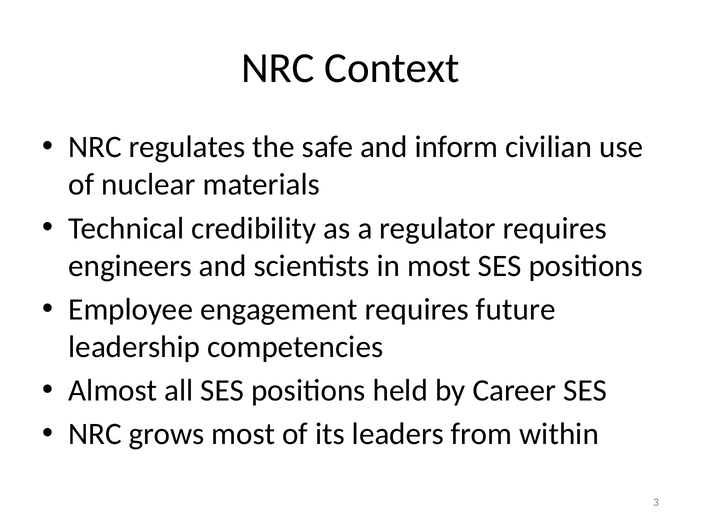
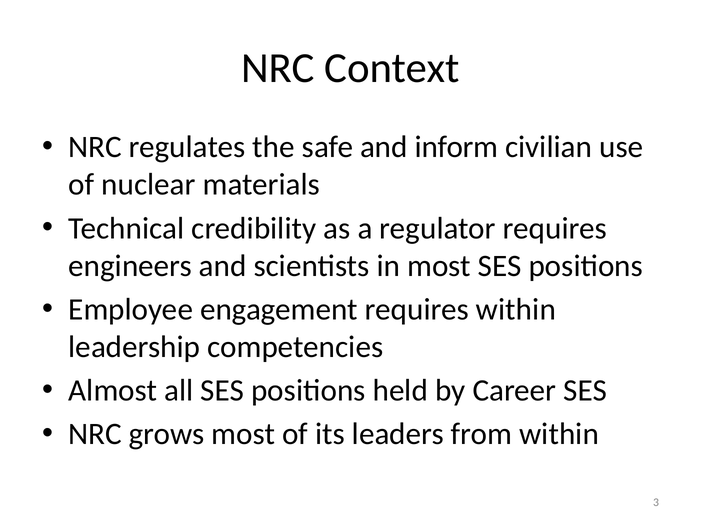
requires future: future -> within (516, 309)
